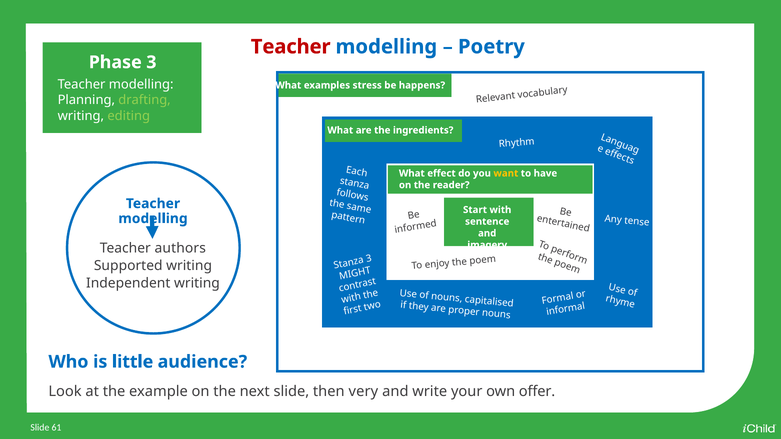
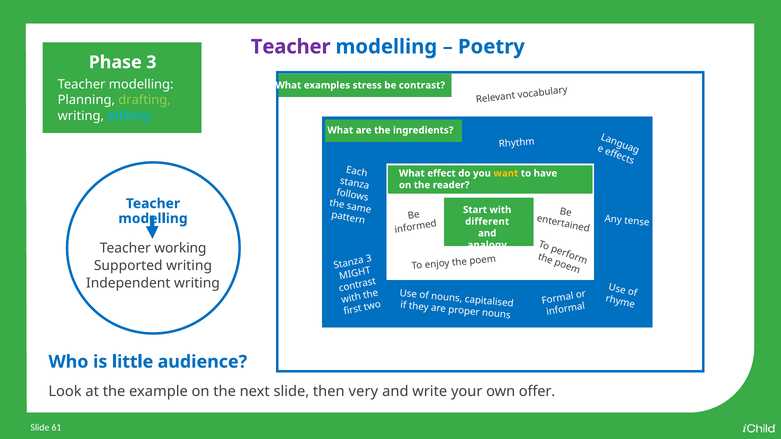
Teacher colour: red -> purple (291, 47)
be happens: happens -> contrast (422, 85)
editing colour: light green -> light blue (129, 116)
sentence: sentence -> different (487, 222)
imagery: imagery -> analogy (487, 245)
authors: authors -> working (180, 248)
